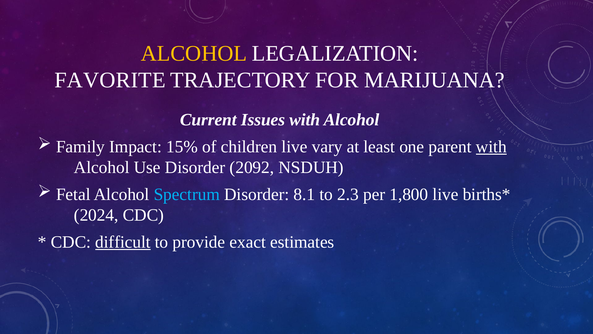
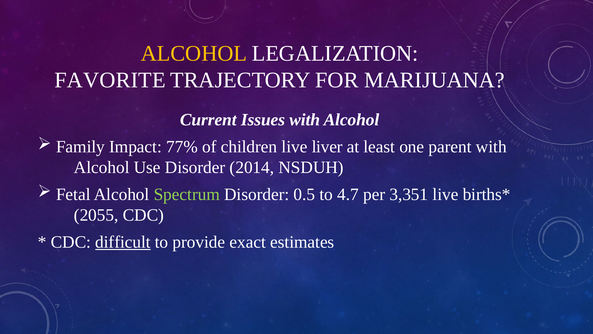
15%: 15% -> 77% (182, 147)
vary: vary -> liver (327, 147)
with underline: present -> none (491, 147)
2092: 2092 -> 2014 (252, 167)
Spectrum colour: light blue -> light green (187, 194)
8.1: 8.1 -> 0.5 (304, 194)
2.3: 2.3 -> 4.7 (348, 194)
1,800: 1,800 -> 3,351 (409, 194)
2024: 2024 -> 2055 (96, 215)
